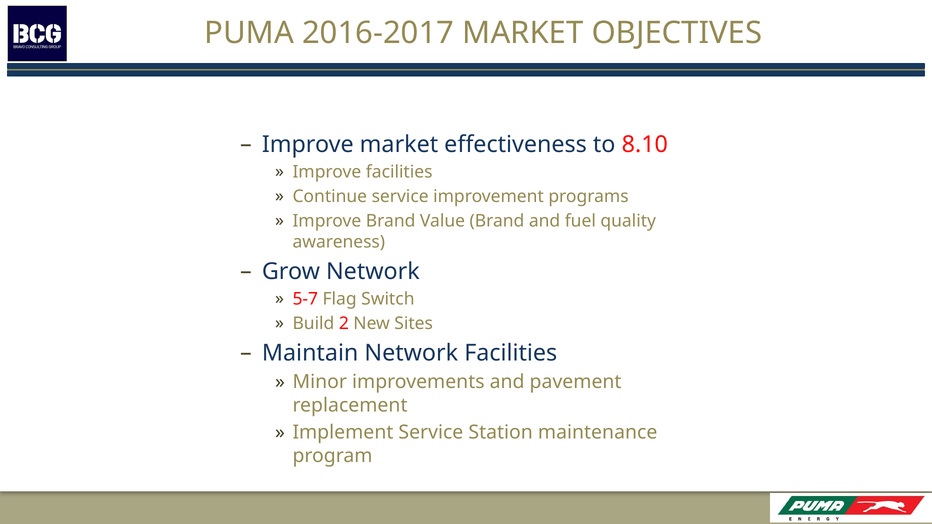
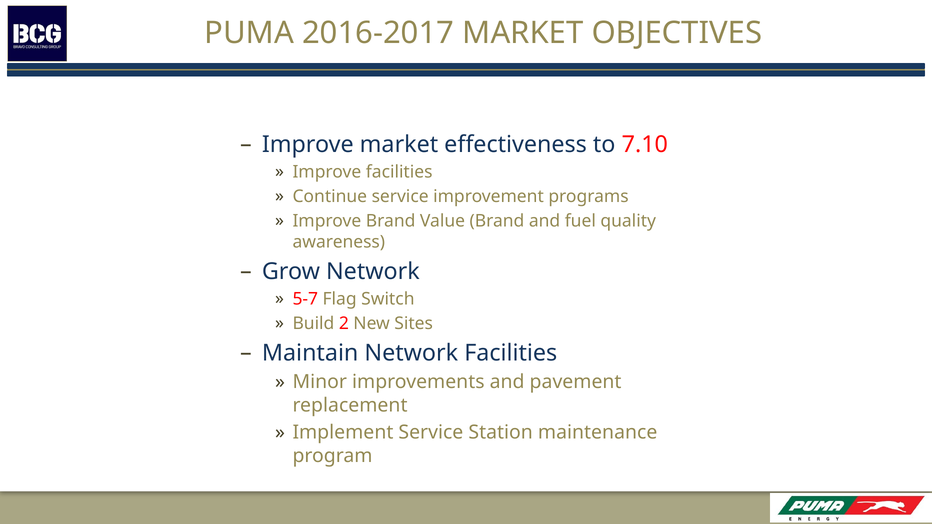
8.10: 8.10 -> 7.10 (645, 144)
